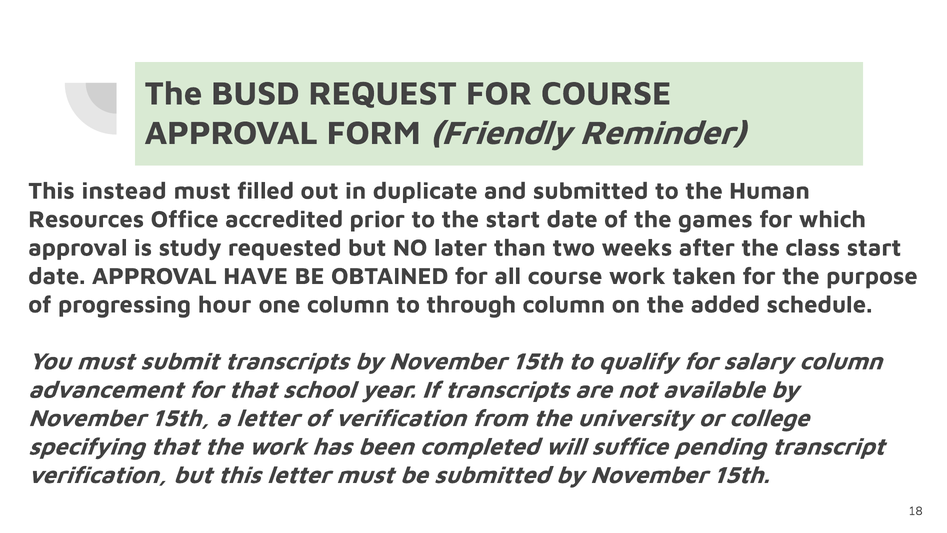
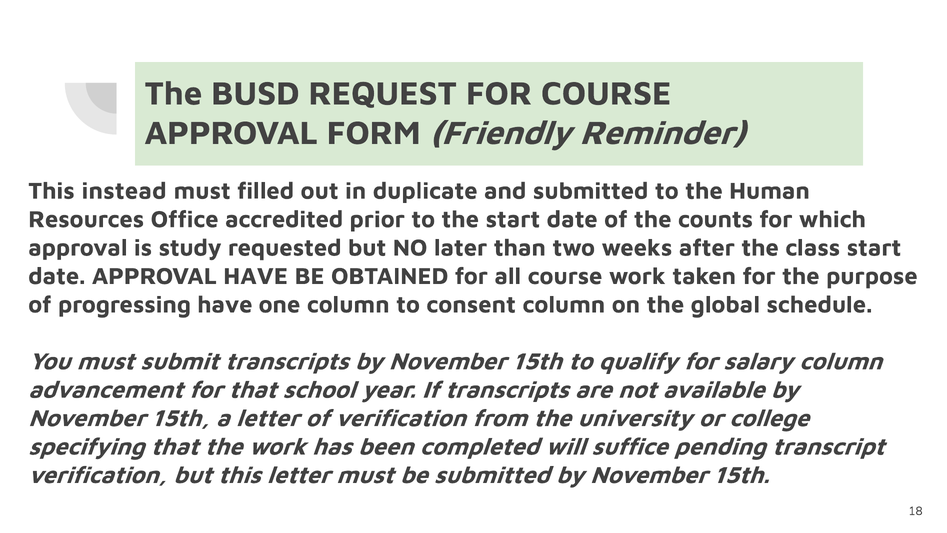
games: games -> counts (715, 219)
progressing hour: hour -> have (225, 304)
through: through -> consent (471, 304)
added: added -> global (725, 304)
